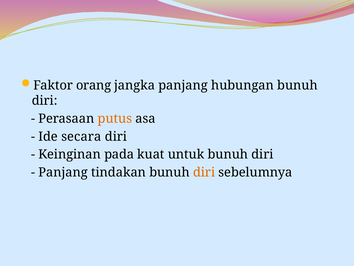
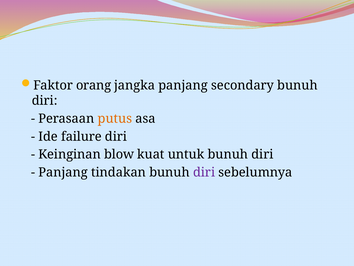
hubungan: hubungan -> secondary (243, 85)
secara: secara -> failure (81, 136)
pada: pada -> blow (119, 154)
diri colour: orange -> purple (204, 172)
